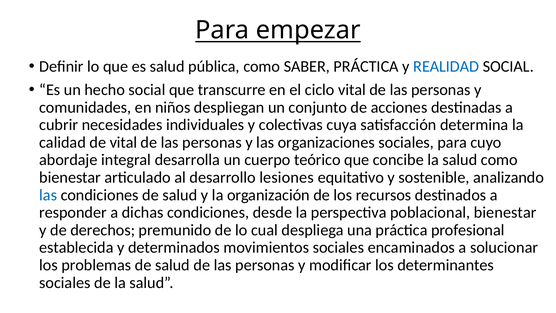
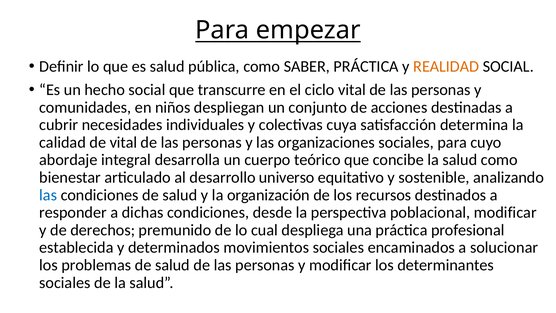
REALIDAD colour: blue -> orange (446, 66)
lesiones: lesiones -> universo (287, 177)
poblacional bienestar: bienestar -> modificar (505, 212)
